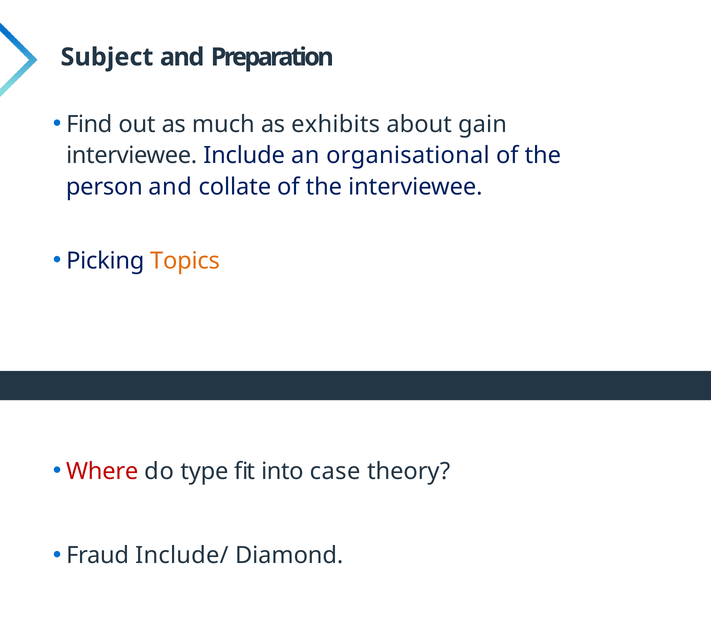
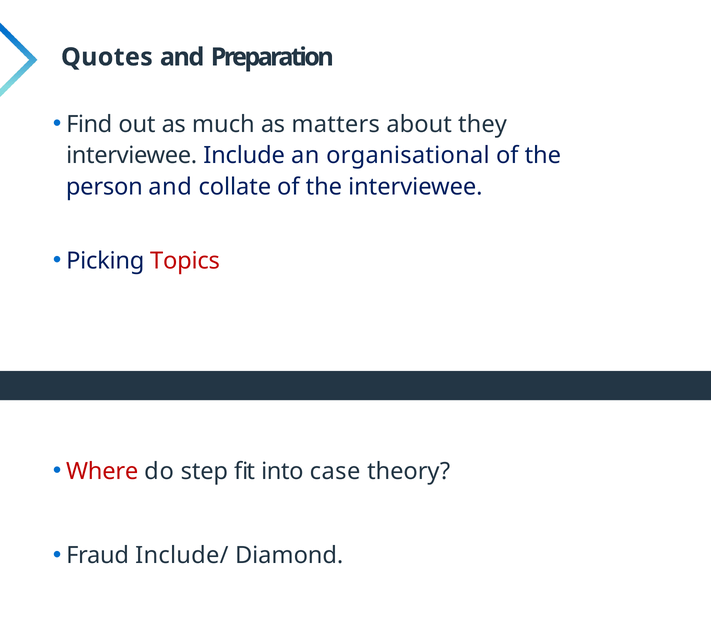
Subject: Subject -> Quotes (107, 57)
exhibits: exhibits -> matters (336, 124)
gain: gain -> they (482, 124)
Topics colour: orange -> red (185, 261)
type: type -> step (204, 471)
